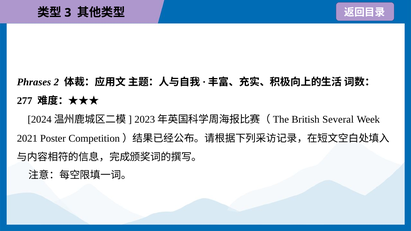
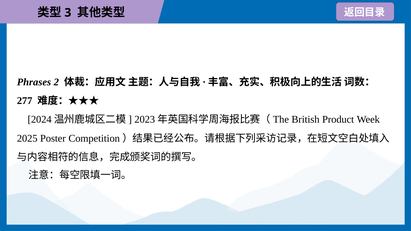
Several: Several -> Product (338, 120)
2021: 2021 -> 2025 (27, 139)
